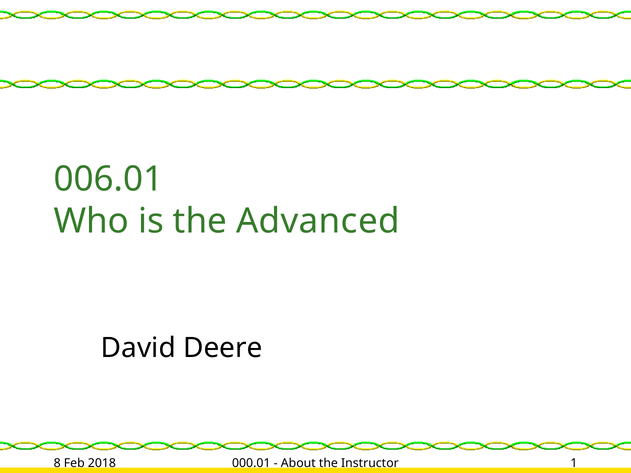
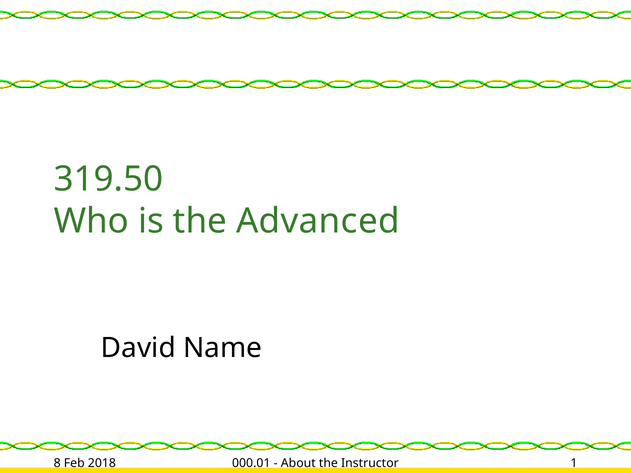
006.01: 006.01 -> 319.50 (108, 179)
Deere: Deere -> Name (223, 348)
